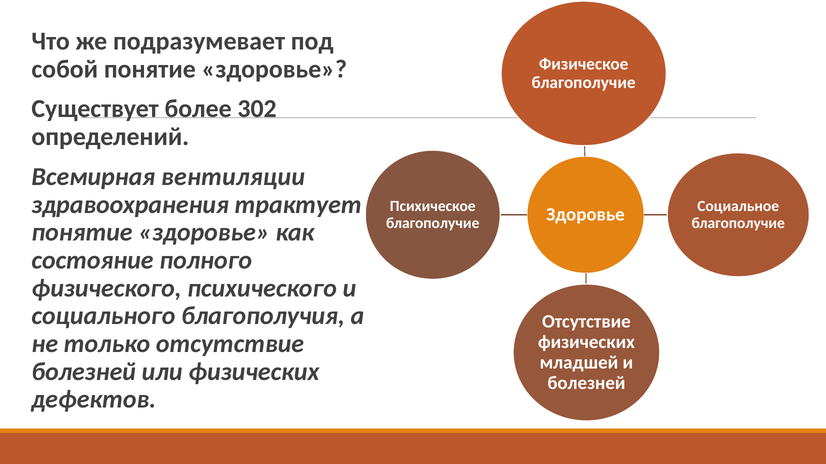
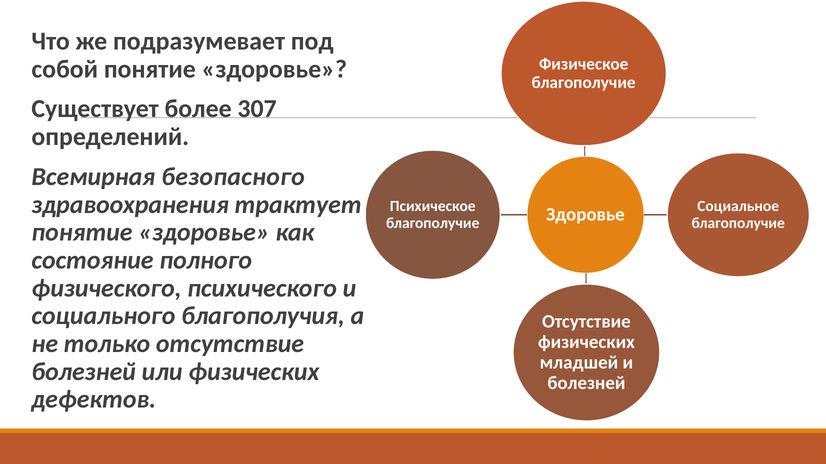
302: 302 -> 307 (257, 109)
вентиляции: вентиляции -> безопасного (233, 177)
